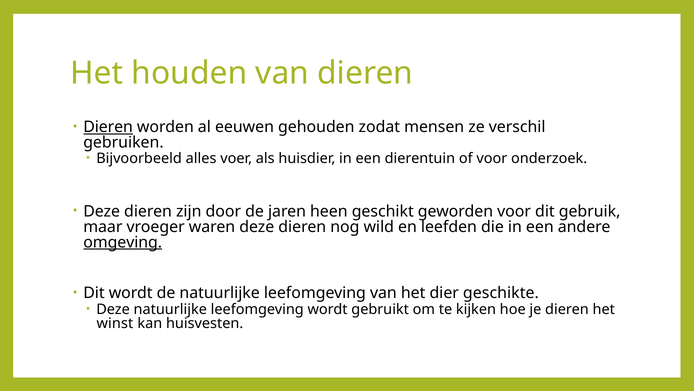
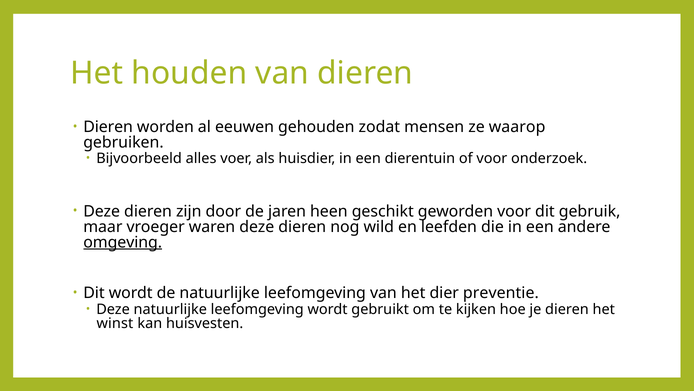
Dieren underline: present -> none (108, 127)
verschil: verschil -> waarop (517, 127)
geschikte: geschikte -> preventie (501, 293)
